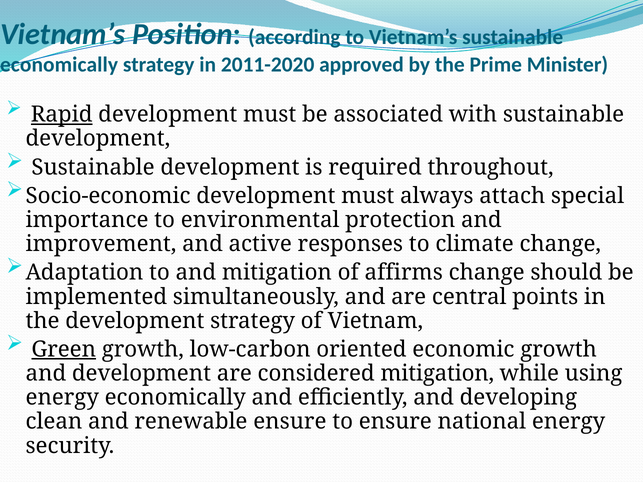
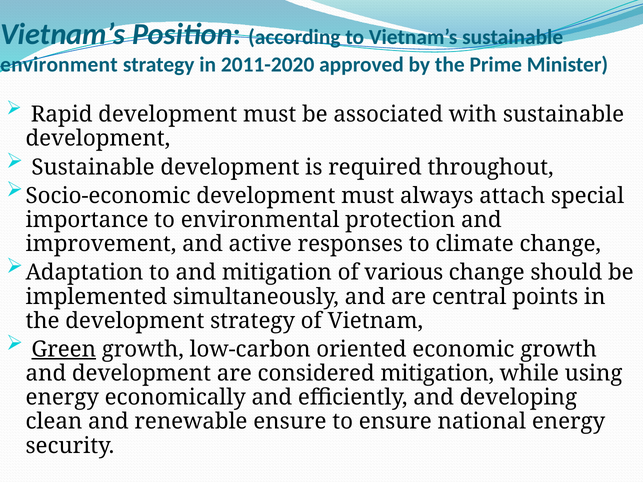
economically: economically -> environment (59, 65)
Rapid underline: present -> none (62, 115)
affirms: affirms -> various (404, 273)
